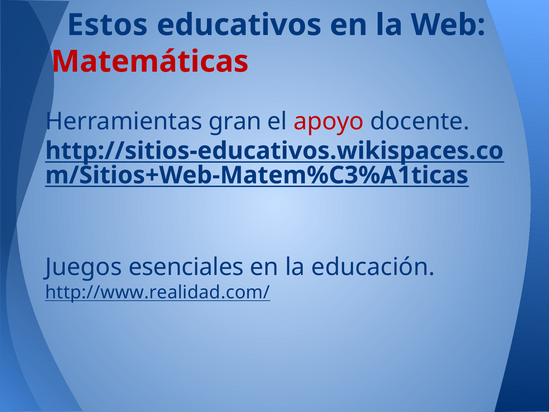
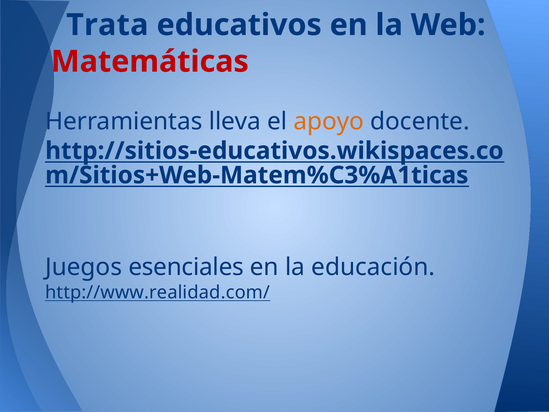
Estos: Estos -> Trata (107, 25)
gran: gran -> lleva (235, 121)
apoyo colour: red -> orange (329, 121)
